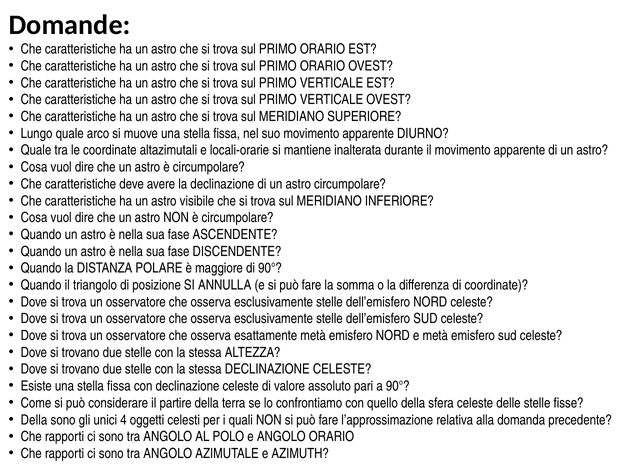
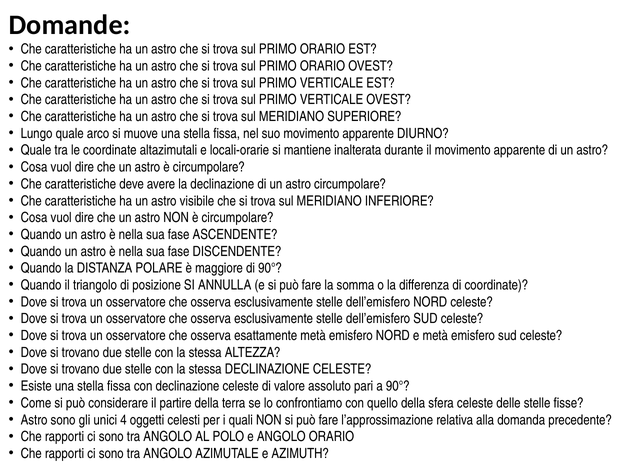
Della: Della -> Astro (34, 421)
